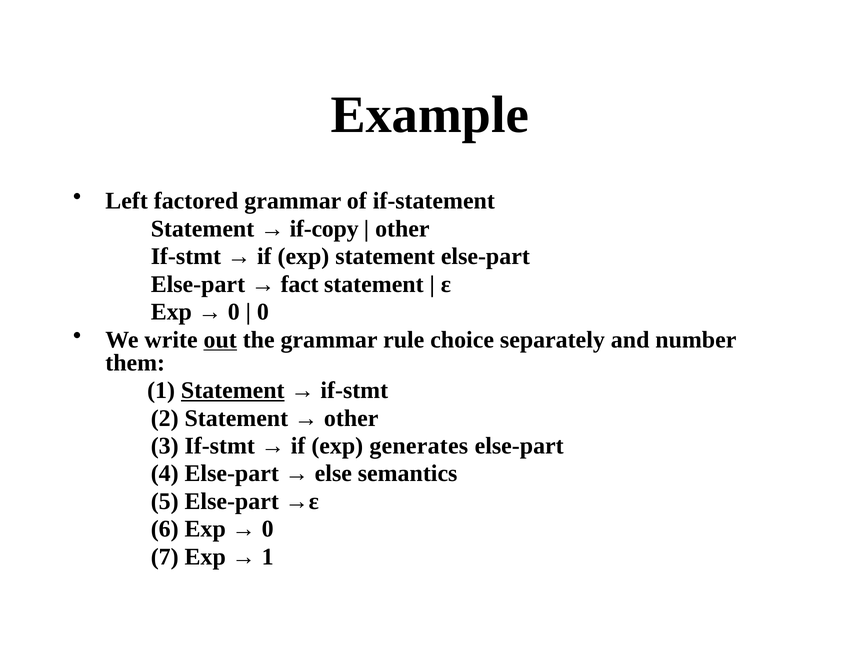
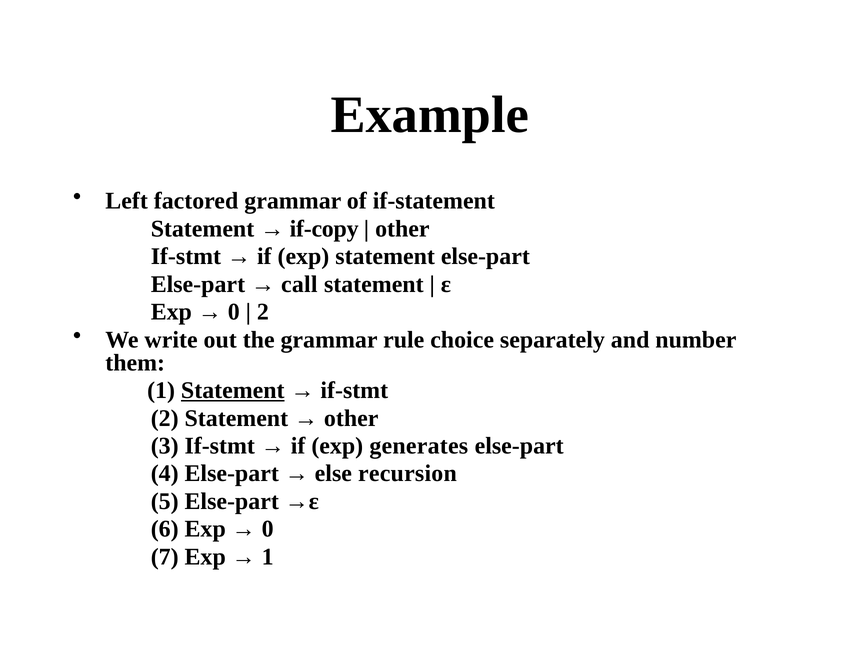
fact: fact -> call (299, 284)
0: 0 -> 2 (263, 312)
out underline: present -> none (220, 340)
semantics: semantics -> recursion (407, 474)
